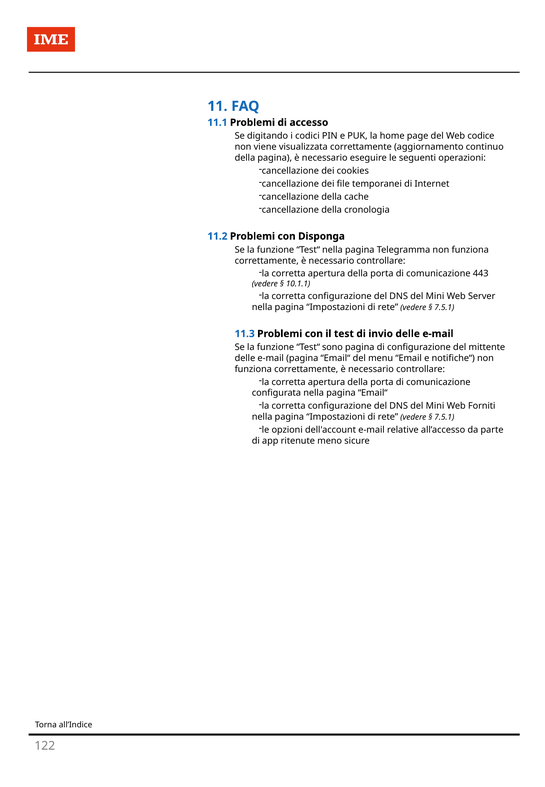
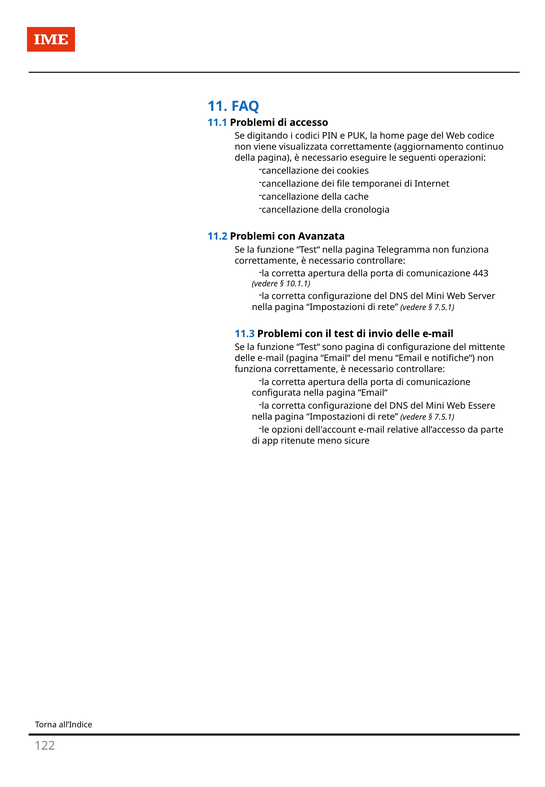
Disponga: Disponga -> Avanzata (321, 236)
Forniti: Forniti -> Essere (482, 406)
